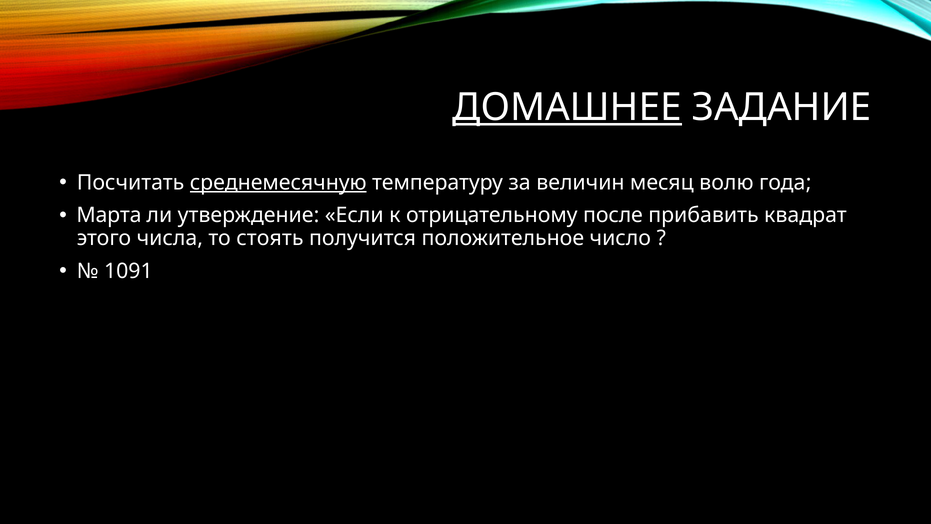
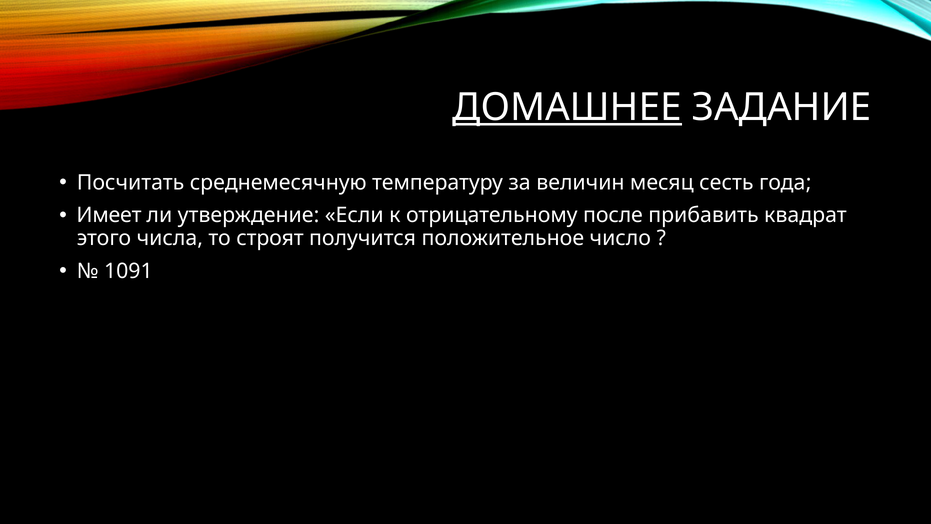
среднемесячную underline: present -> none (278, 182)
волю: волю -> сесть (726, 182)
Марта: Марта -> Имеет (109, 215)
стоять: стоять -> строят (270, 238)
